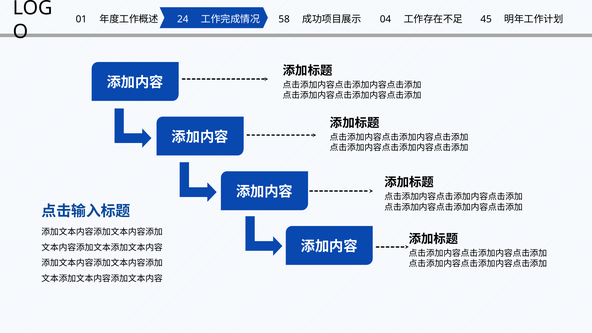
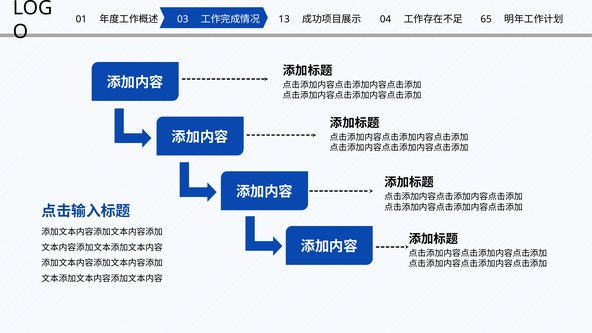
24: 24 -> 03 (183, 19)
58: 58 -> 13 (284, 19)
45: 45 -> 65 (486, 19)
